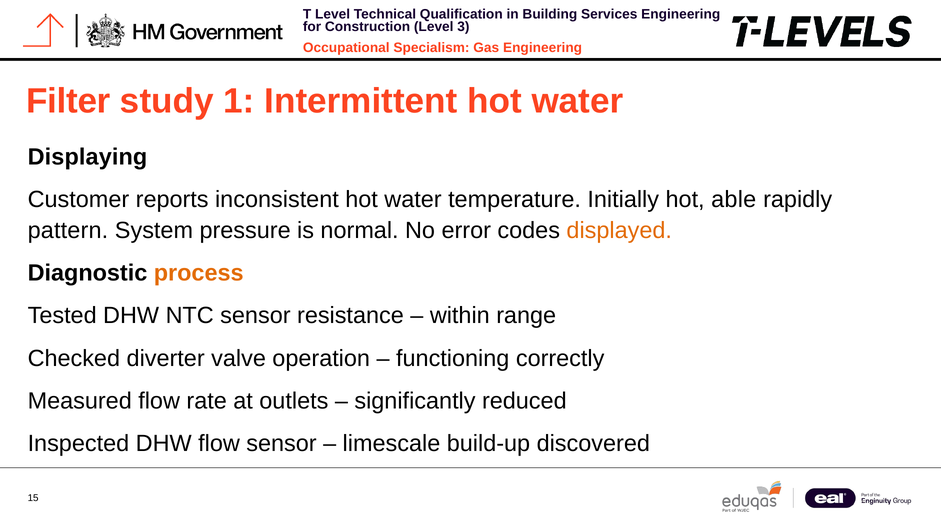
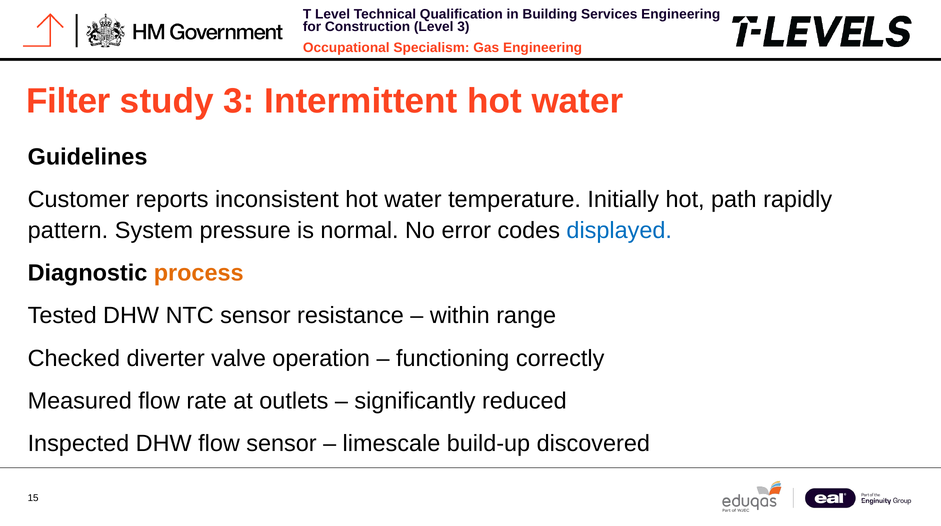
study 1: 1 -> 3 (239, 101)
Displaying: Displaying -> Guidelines (88, 157)
able: able -> path (734, 200)
displayed colour: orange -> blue (619, 230)
